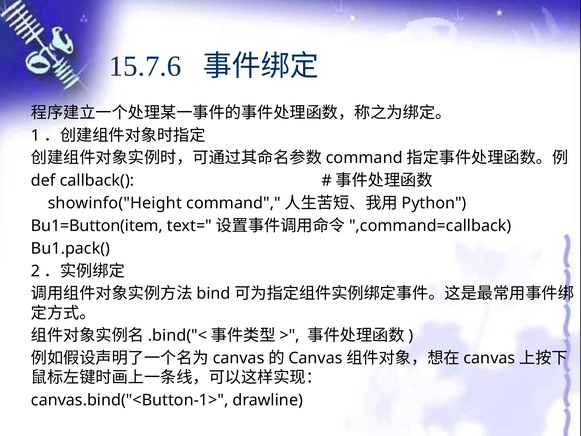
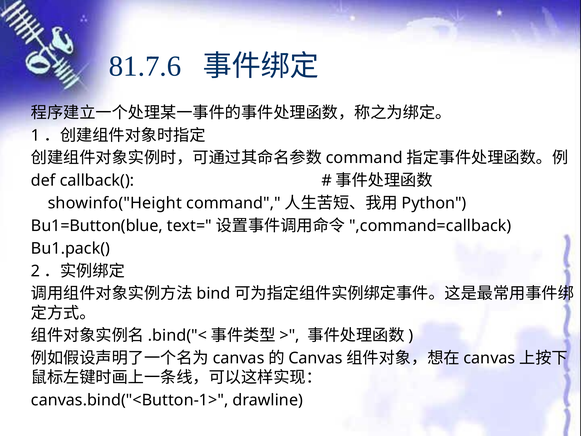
15.7.6: 15.7.6 -> 81.7.6 (145, 66)
Bu1=Button(item: Bu1=Button(item -> Bu1=Button(blue (97, 226)
